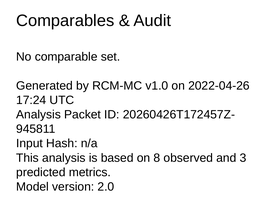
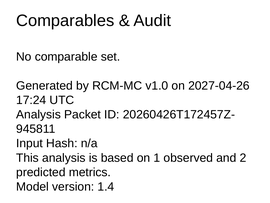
2022-04-26: 2022-04-26 -> 2027-04-26 (219, 85)
8: 8 -> 1 (157, 157)
3: 3 -> 2 (243, 157)
2.0: 2.0 -> 1.4 (106, 186)
